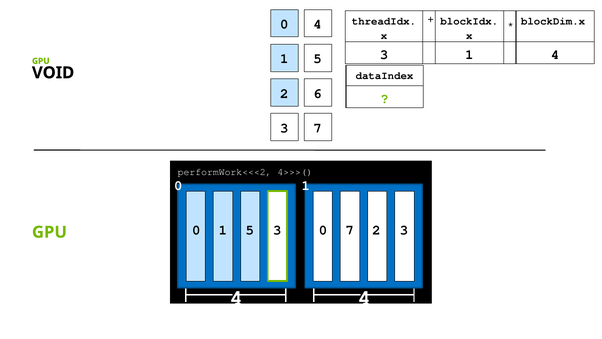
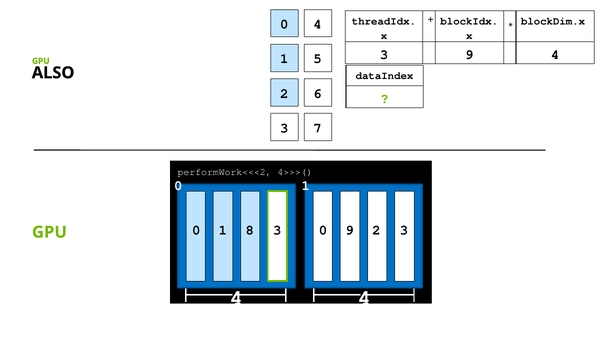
3 1: 1 -> 9 (469, 55)
VOID: VOID -> ALSO (53, 73)
1 5: 5 -> 8 (250, 230)
0 7: 7 -> 9 (350, 230)
